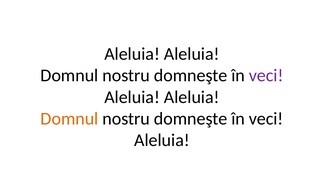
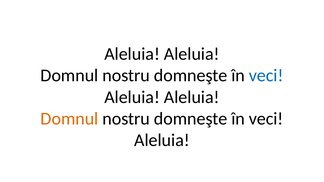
veci colour: purple -> blue (266, 76)
